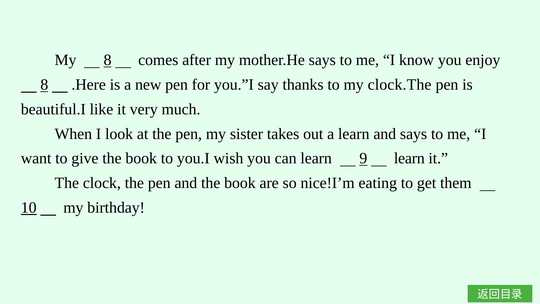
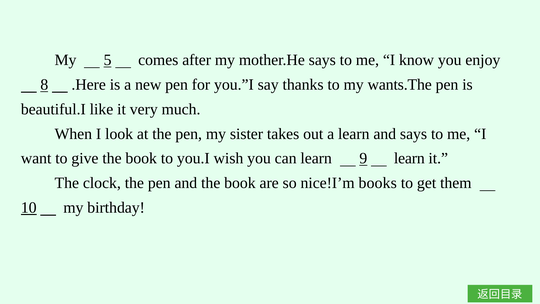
My 8: 8 -> 5 (108, 60)
clock.The: clock.The -> wants.The (400, 85)
eating: eating -> books (378, 183)
